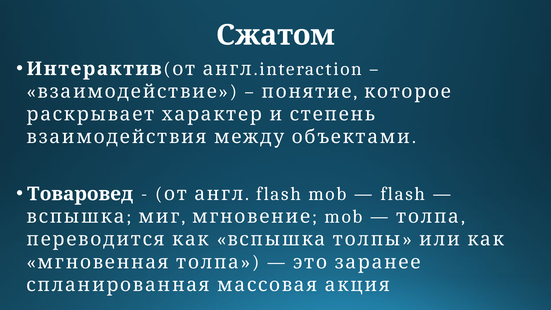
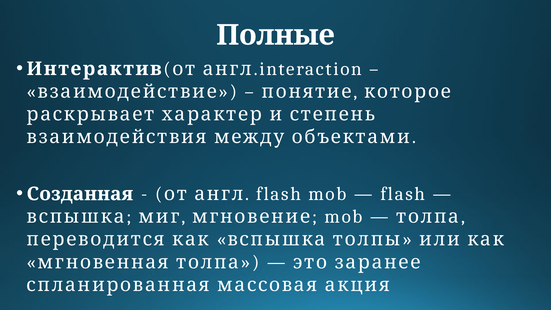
Сжатом: Сжатом -> Полные (275, 35)
Товаровед: Товаровед -> Созданная (80, 194)
